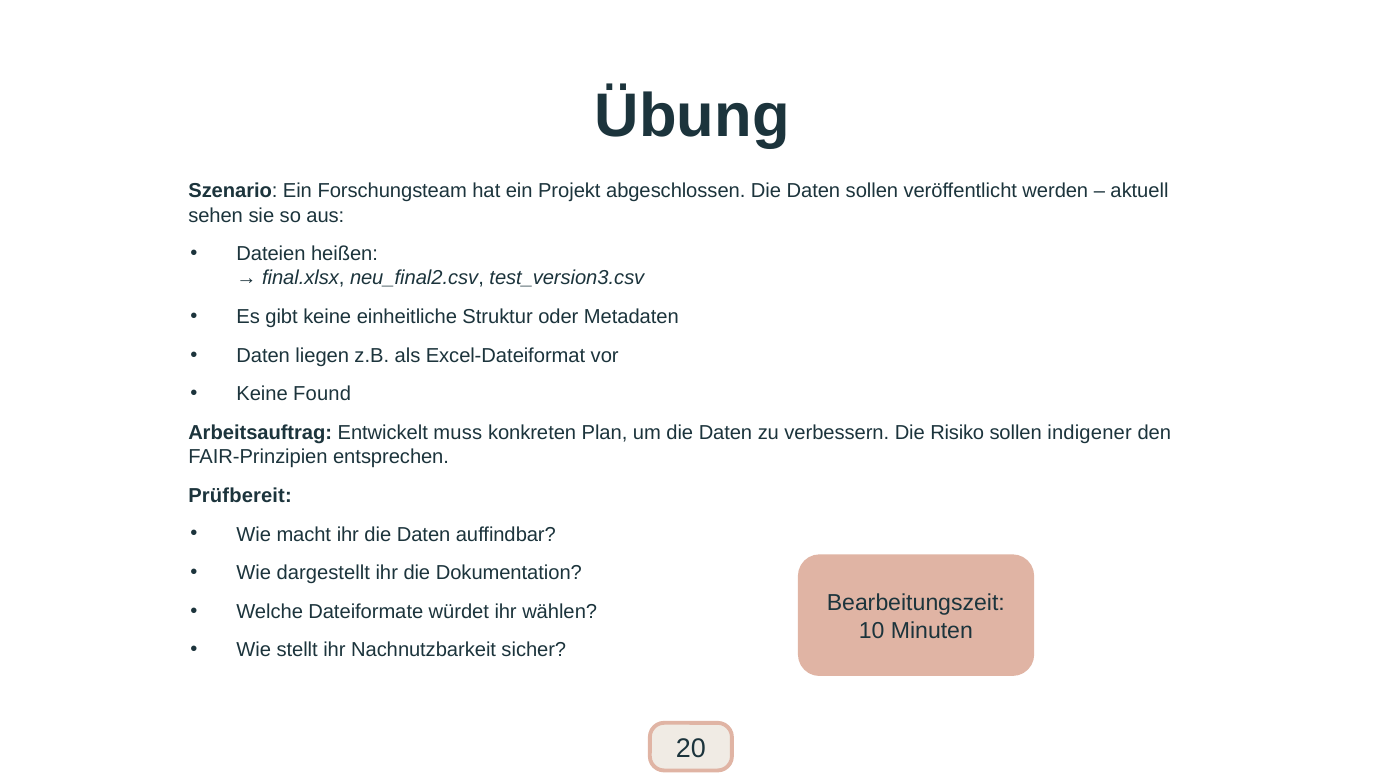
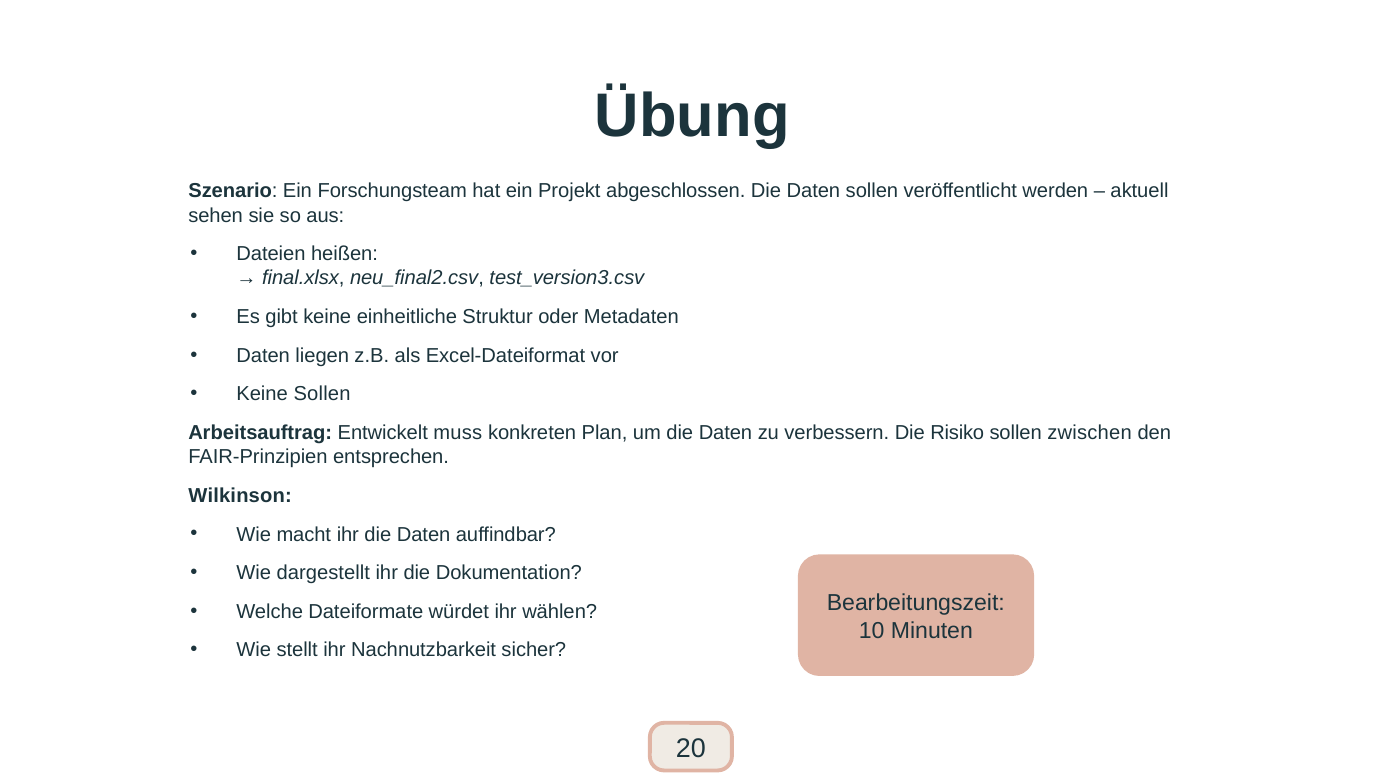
Keine Found: Found -> Sollen (322, 394)
indigener: indigener -> zwischen (1090, 433)
Prüfbereit: Prüfbereit -> Wilkinson (240, 496)
